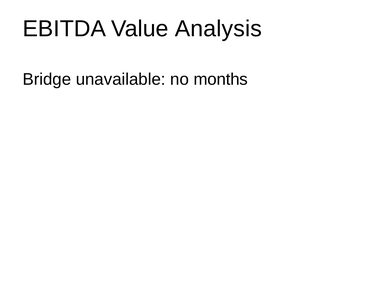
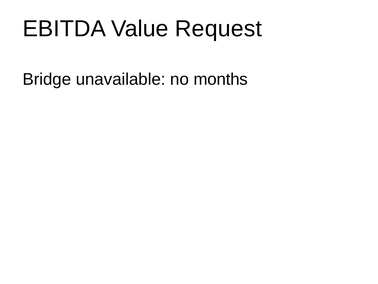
Analysis: Analysis -> Request (218, 29)
